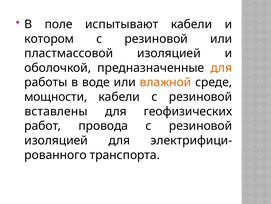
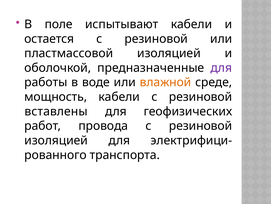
котором: котором -> остается (49, 39)
для colour: orange -> purple (221, 68)
мощности: мощности -> мощность (56, 97)
